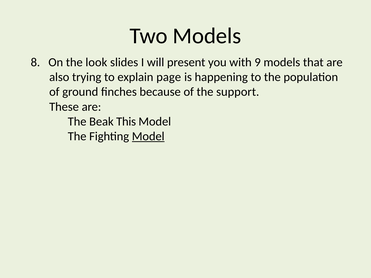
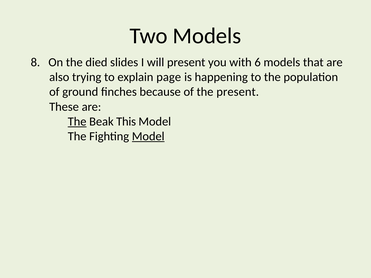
look: look -> died (96, 62)
9: 9 -> 6 (258, 62)
the support: support -> present (238, 92)
The underline: none -> present (77, 122)
